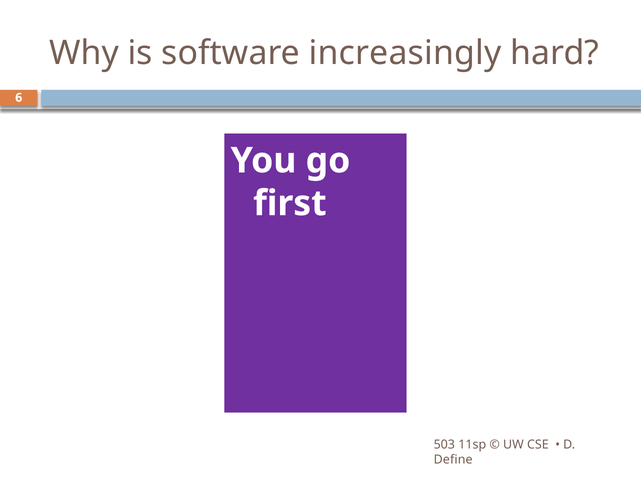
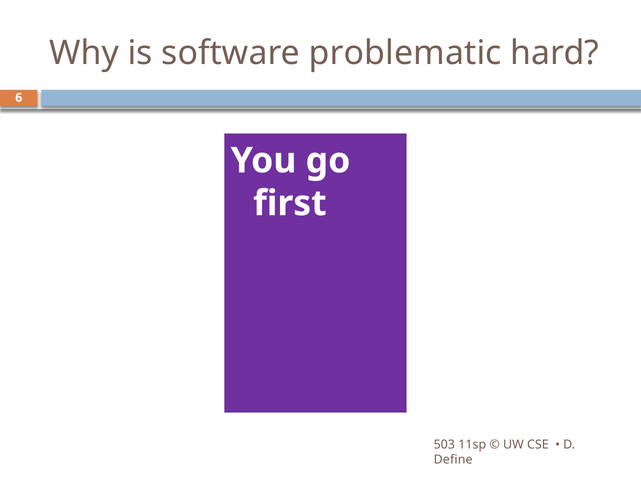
increasingly: increasingly -> problematic (405, 53)
